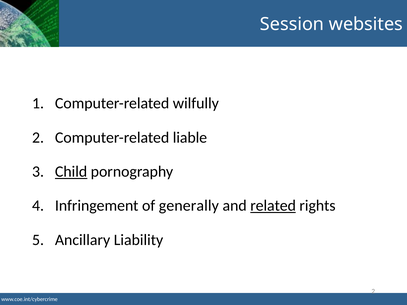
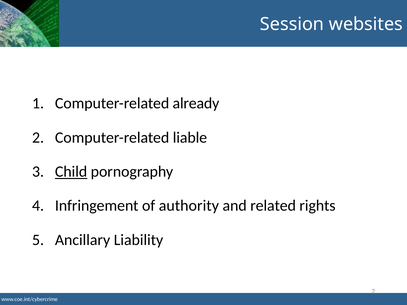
wilfully: wilfully -> already (196, 103)
generally: generally -> authority (189, 206)
related underline: present -> none (273, 206)
